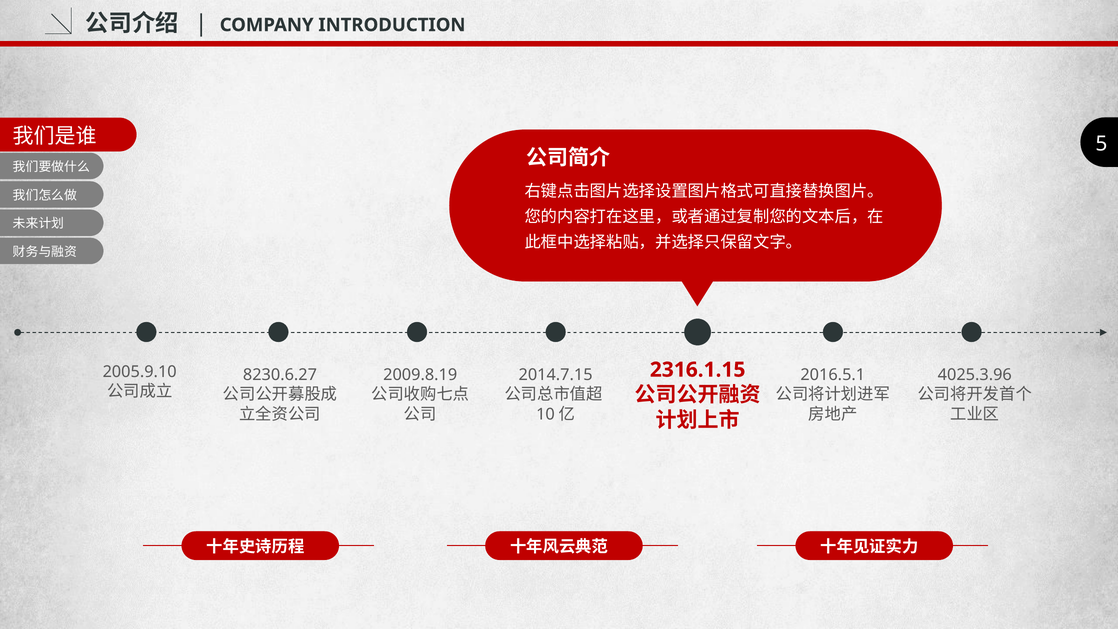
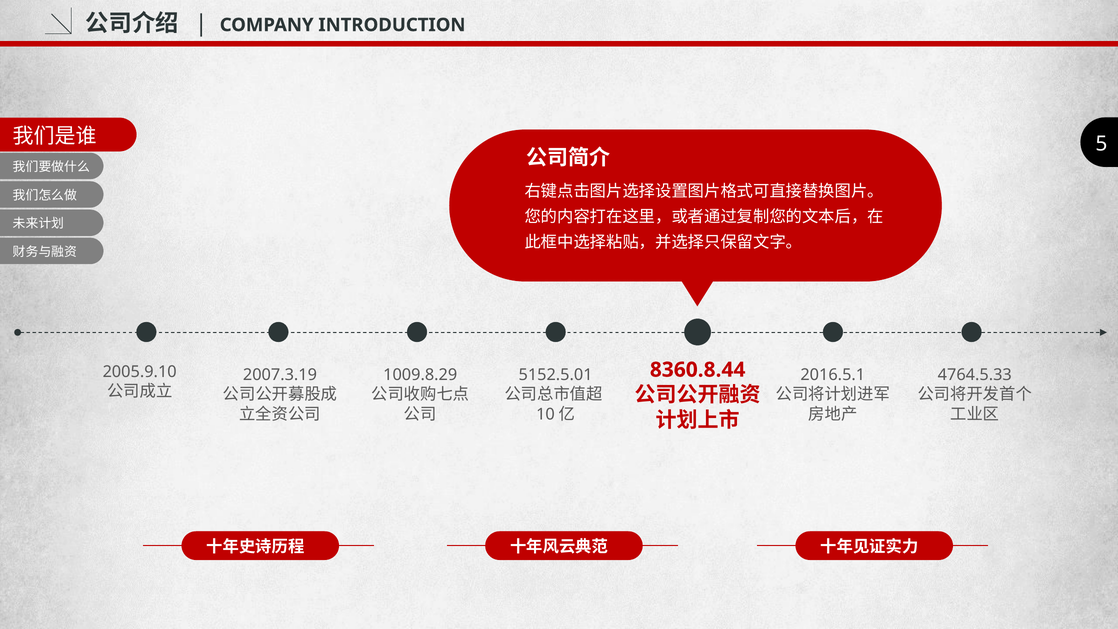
2316.1.15: 2316.1.15 -> 8360.8.44 (698, 370)
8230.6.27: 8230.6.27 -> 2007.3.19 (280, 375)
2009.8.19: 2009.8.19 -> 1009.8.29 (420, 375)
2014.7.15: 2014.7.15 -> 5152.5.01 (556, 375)
4025.3.96: 4025.3.96 -> 4764.5.33 (975, 375)
